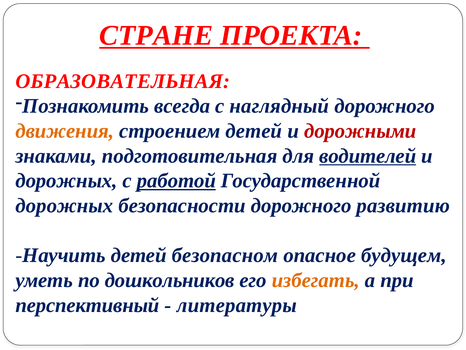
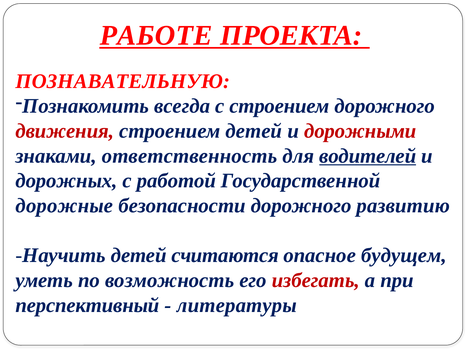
СТРАНЕ: СТРАНЕ -> РАБОТЕ (156, 35)
ОБРАЗОВАТЕЛЬНАЯ: ОБРАЗОВАТЕЛЬНАЯ -> ПОЗНАВАТЕЛЬНУЮ (123, 81)
с наглядный: наглядный -> строением (280, 106)
движения colour: orange -> red (65, 131)
подготовительная: подготовительная -> ответственность (189, 156)
работой underline: present -> none (176, 181)
дорожных: дорожных -> дорожные (64, 205)
безопасном: безопасном -> считаются (225, 255)
дошкольников: дошкольников -> возможность (170, 280)
избегать colour: orange -> red (316, 280)
